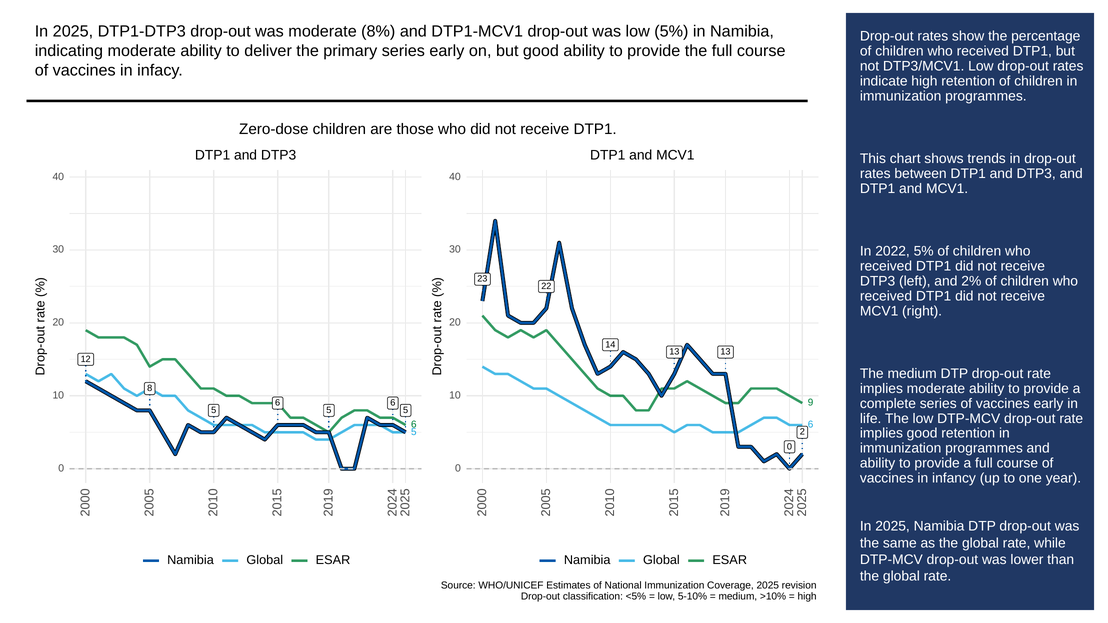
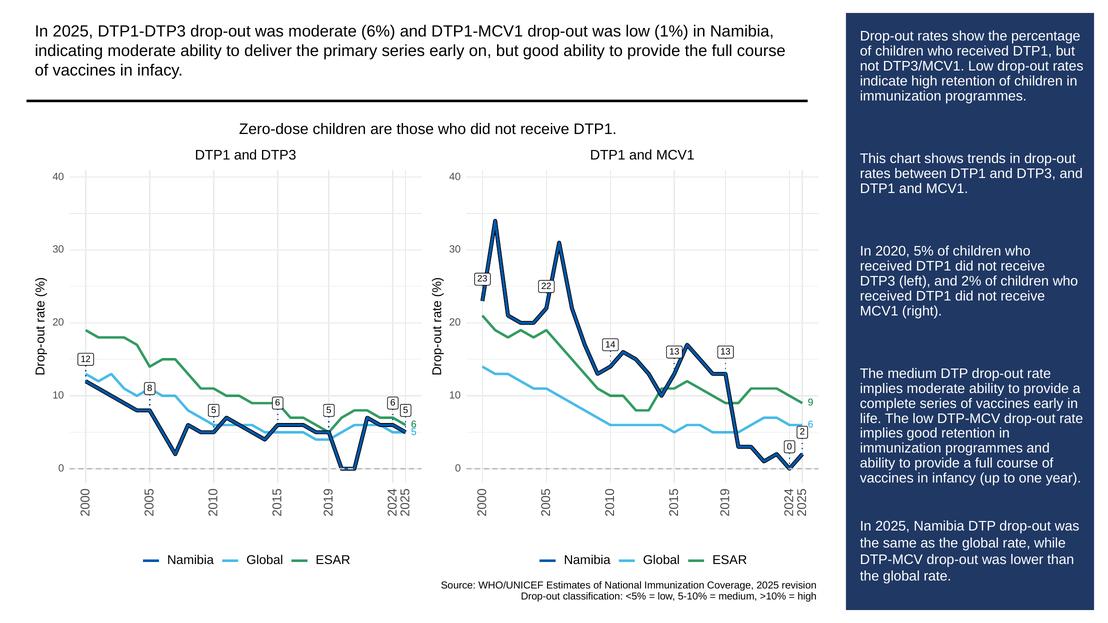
8%: 8% -> 6% (378, 32)
low 5%: 5% -> 1% (671, 32)
2022: 2022 -> 2020 (893, 251)
